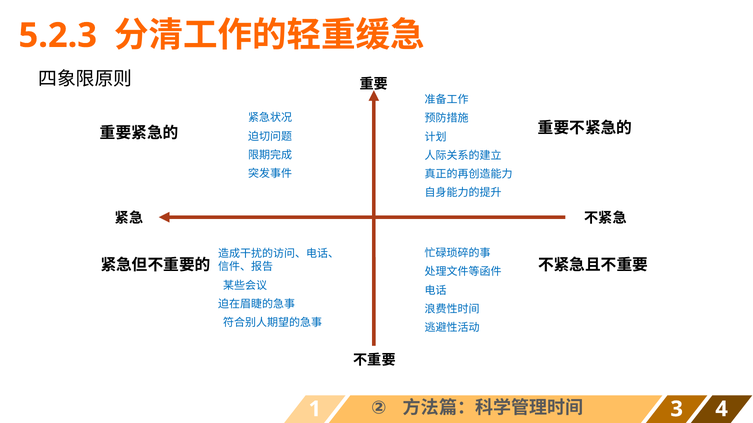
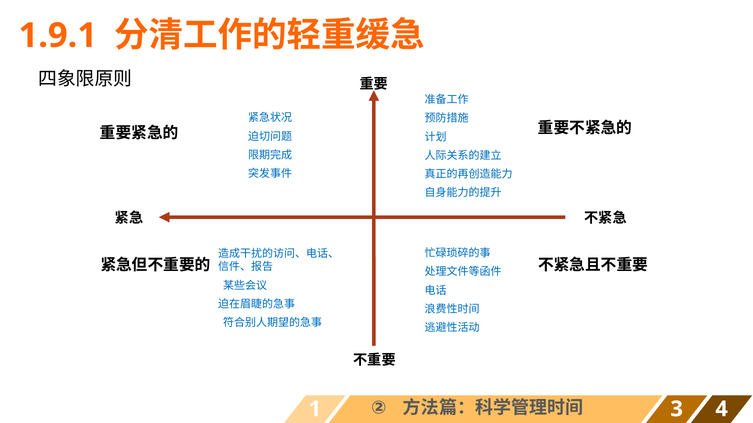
5.2.3: 5.2.3 -> 1.9.1 (58, 36)
